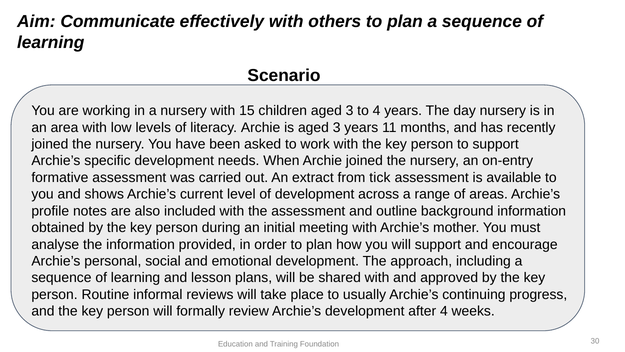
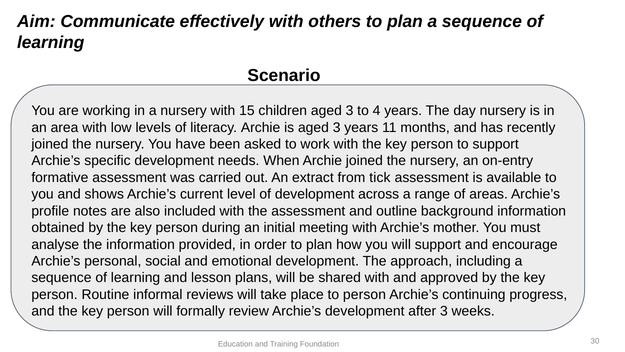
to usually: usually -> person (365, 294)
after 4: 4 -> 3 (444, 311)
